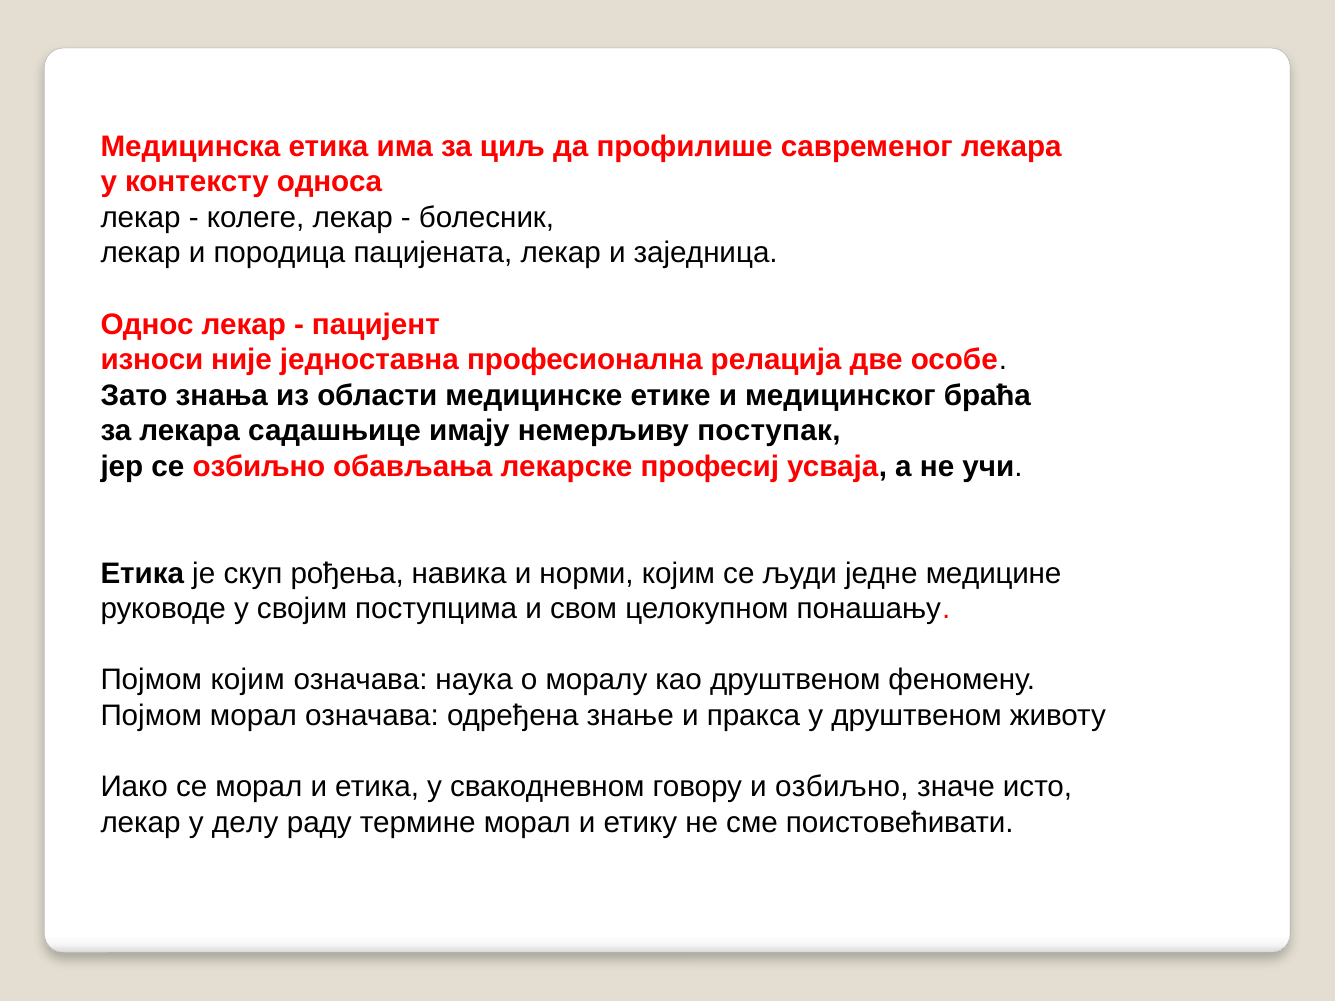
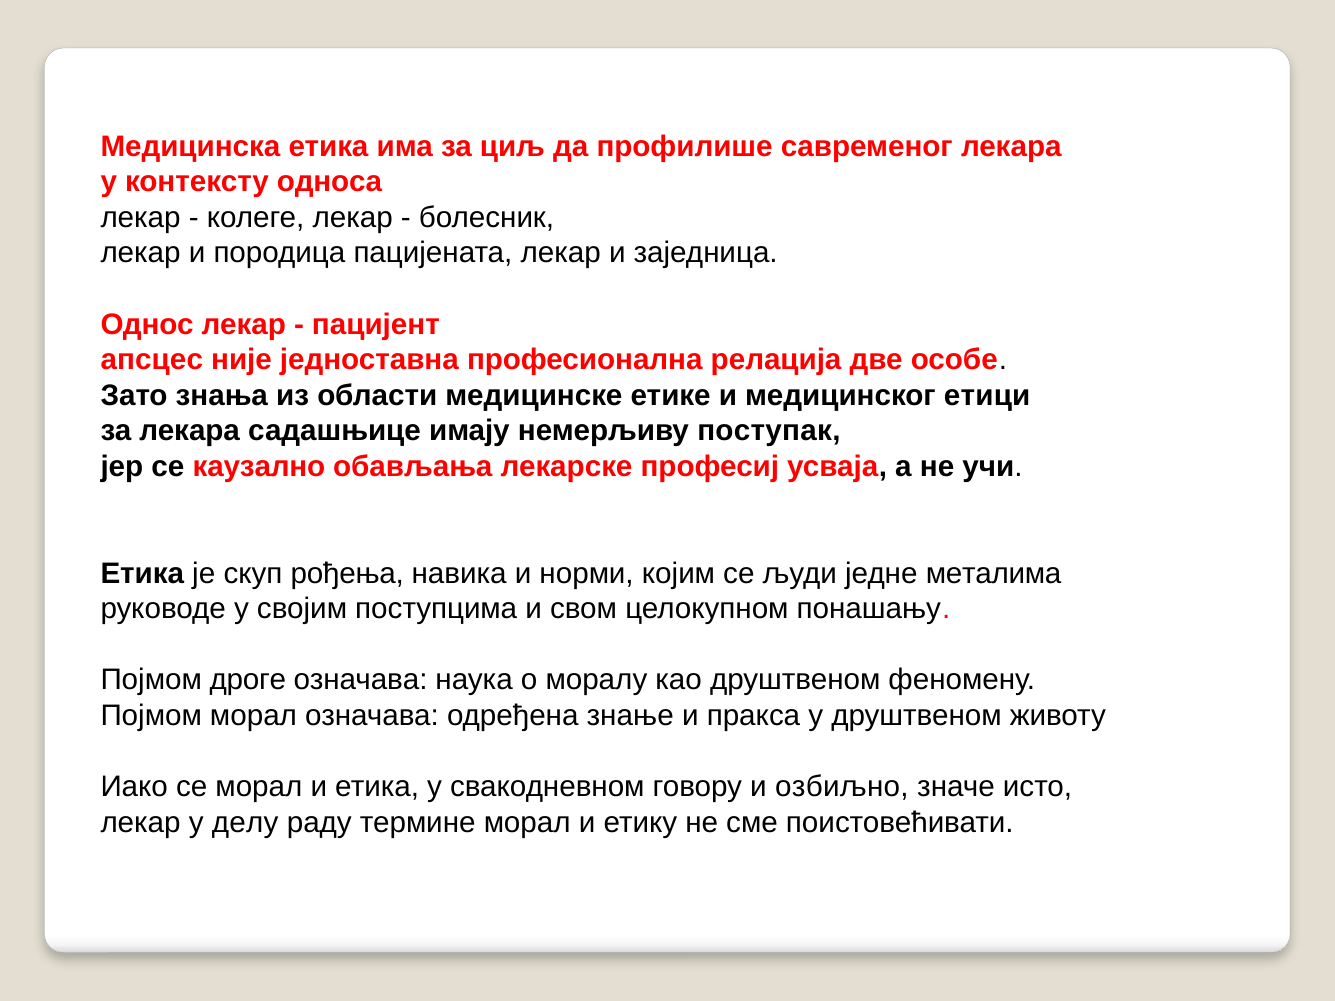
износи: износи -> апсцес (152, 360)
браћа: браћа -> етици (987, 396)
се озбиљно: озбиљно -> каузално (259, 467)
медицине: медицине -> металима (994, 574)
Појмом којим: којим -> дроге (248, 680)
